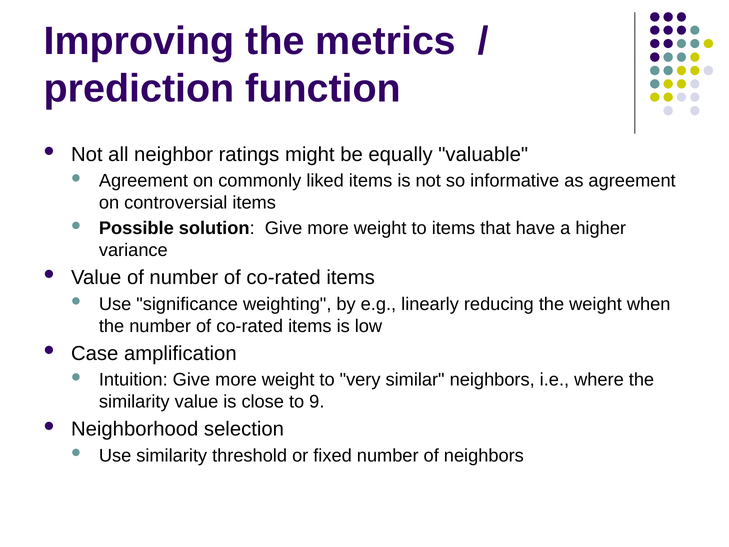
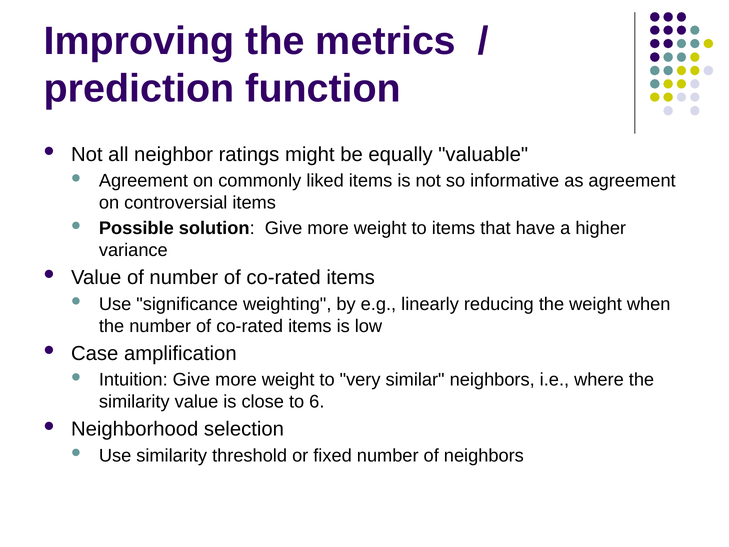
9: 9 -> 6 (317, 402)
